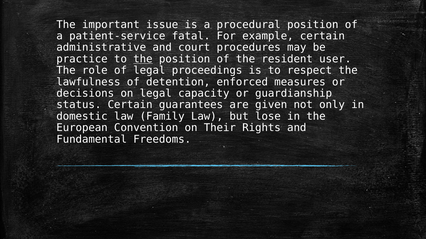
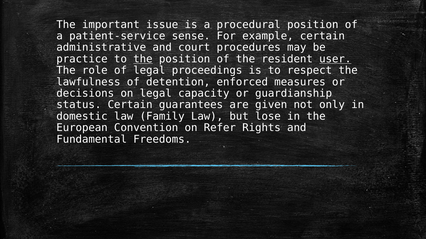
fatal: fatal -> sense (191, 36)
user underline: none -> present (335, 59)
Their: Their -> Refer (220, 128)
